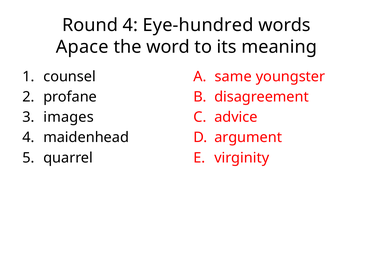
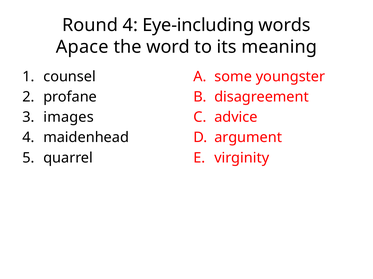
Eye-hundred: Eye-hundred -> Eye-including (198, 25)
same: same -> some (233, 77)
